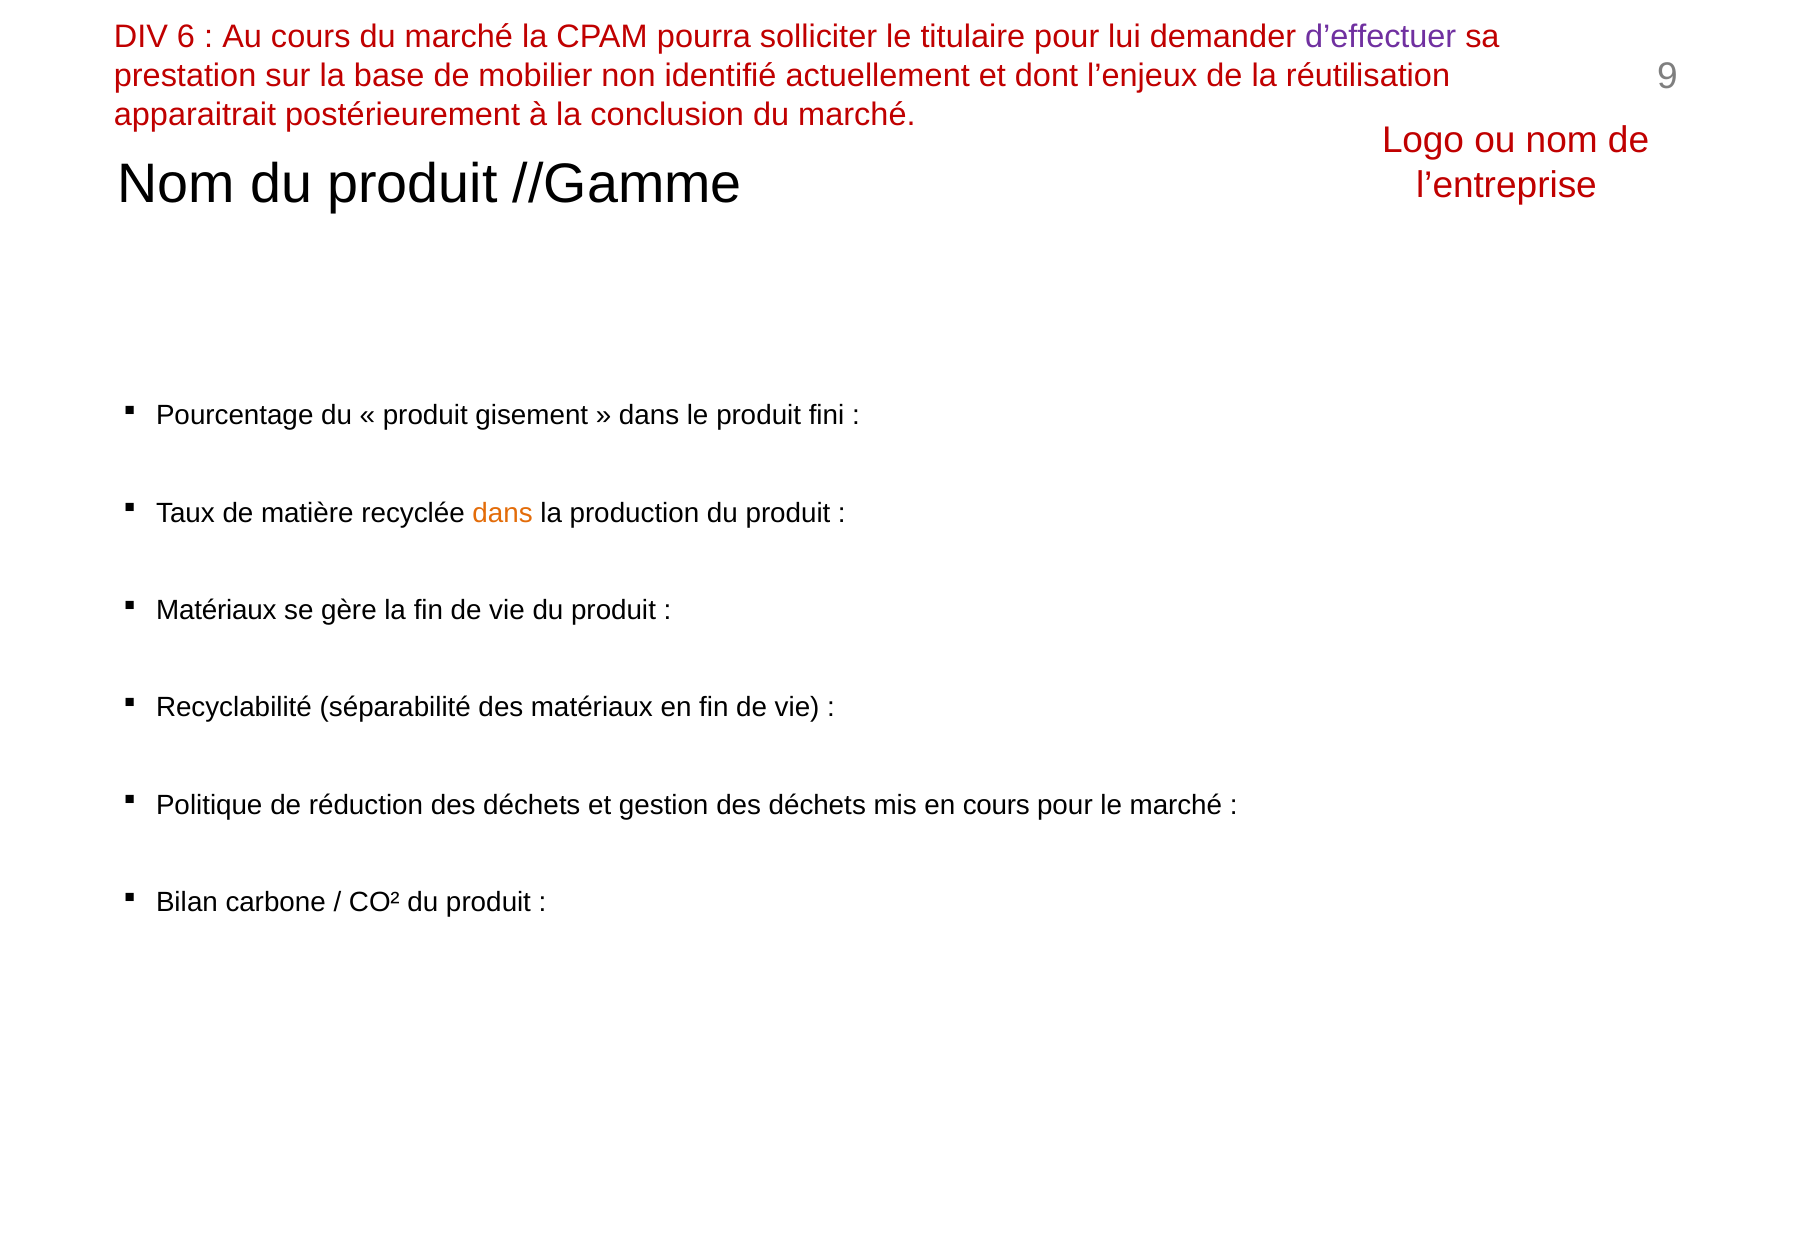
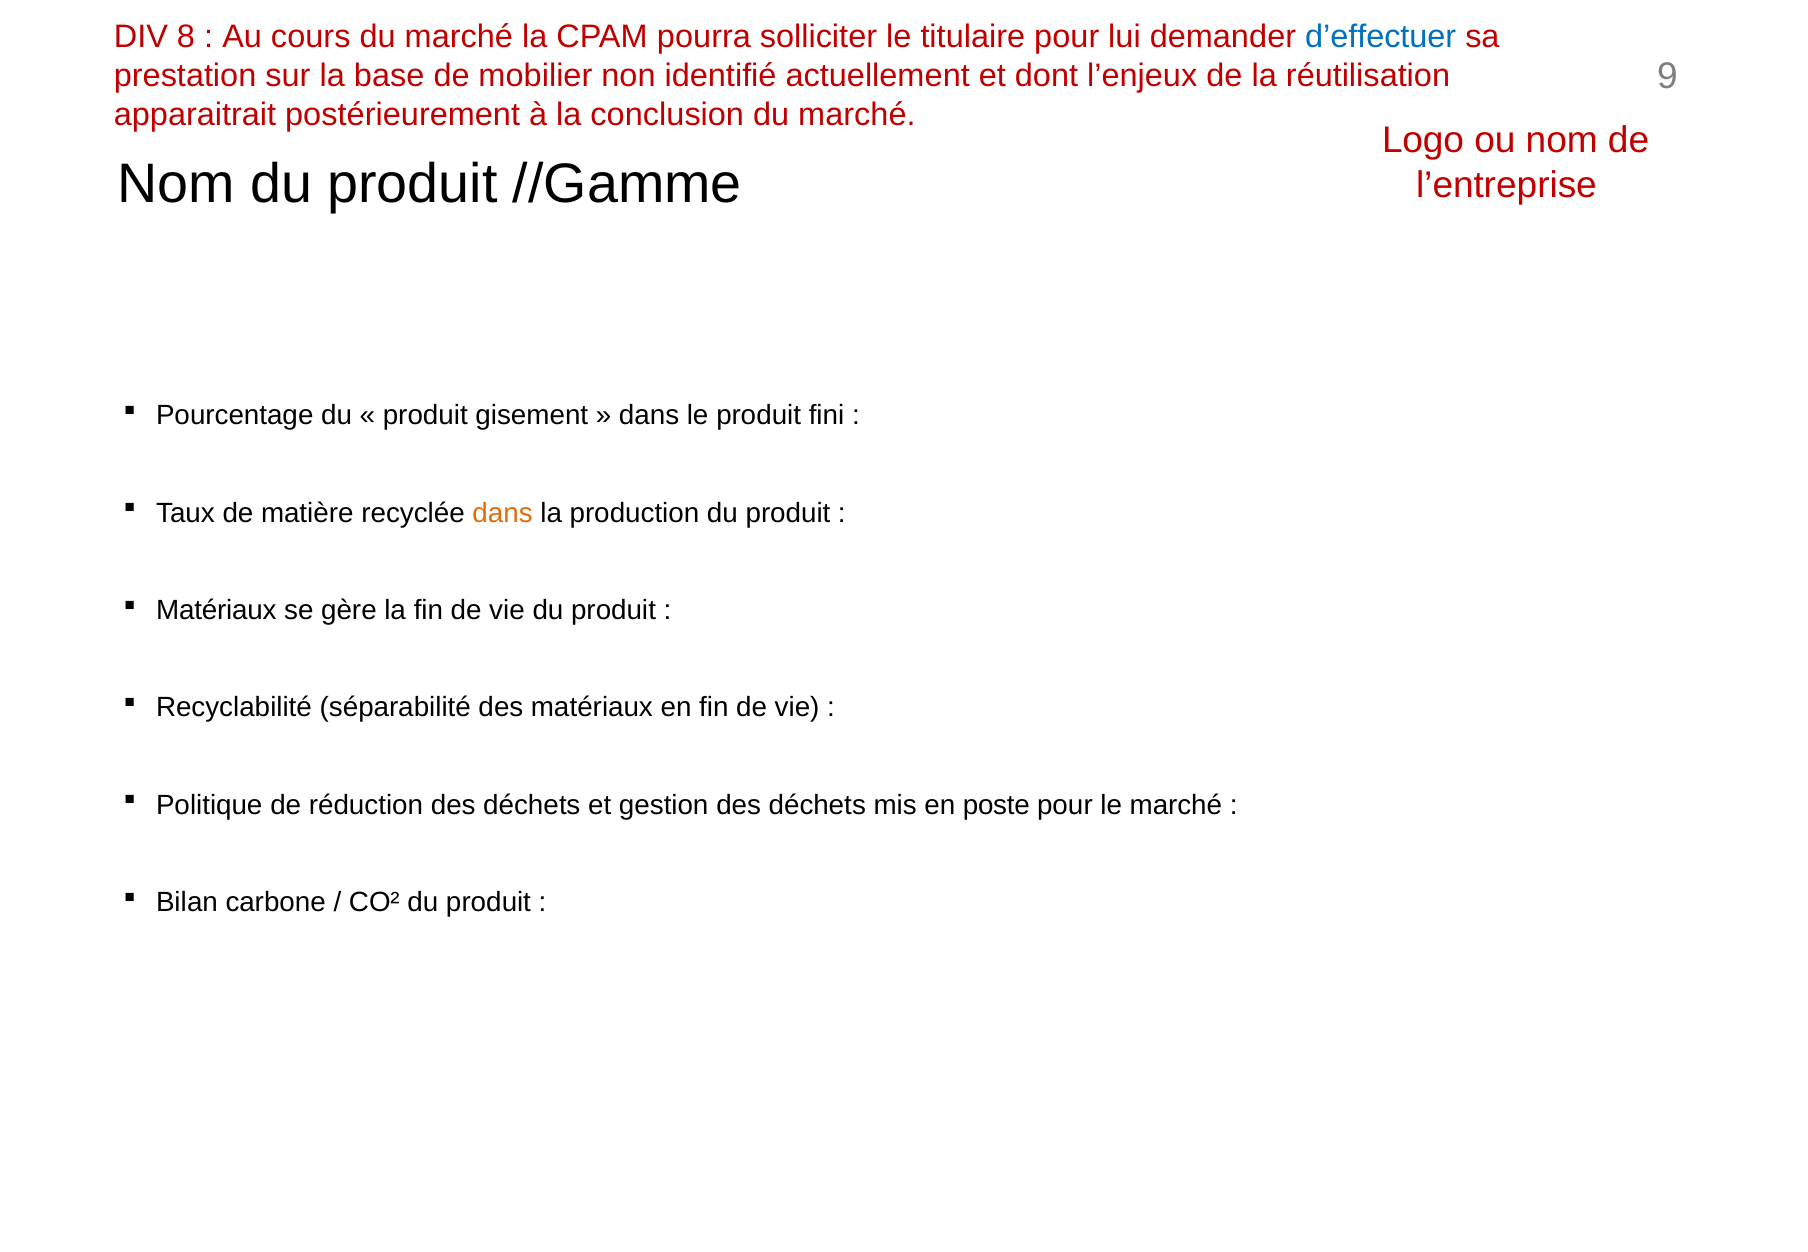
6: 6 -> 8 (186, 37)
d’effectuer colour: purple -> blue (1381, 37)
en cours: cours -> poste (996, 805)
